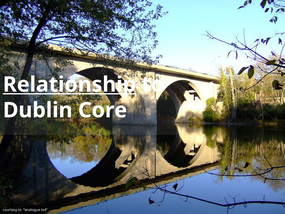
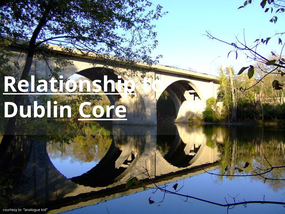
Core underline: none -> present (103, 110)
